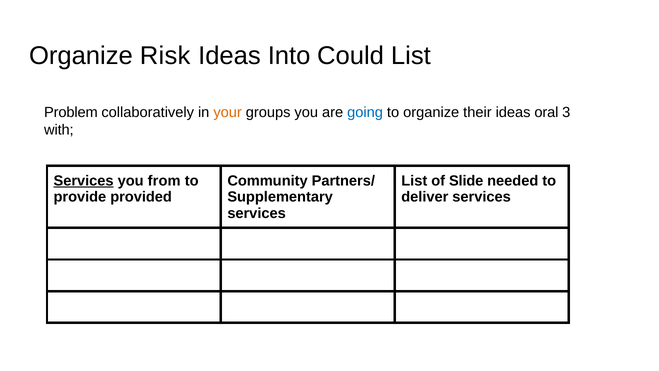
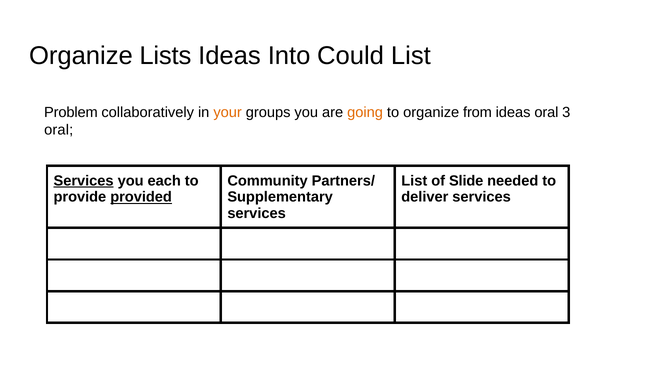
Risk: Risk -> Lists (165, 56)
going colour: blue -> orange (365, 112)
their: their -> from (478, 112)
with: with -> oral (59, 130)
from: from -> each (164, 181)
provided underline: none -> present (141, 197)
